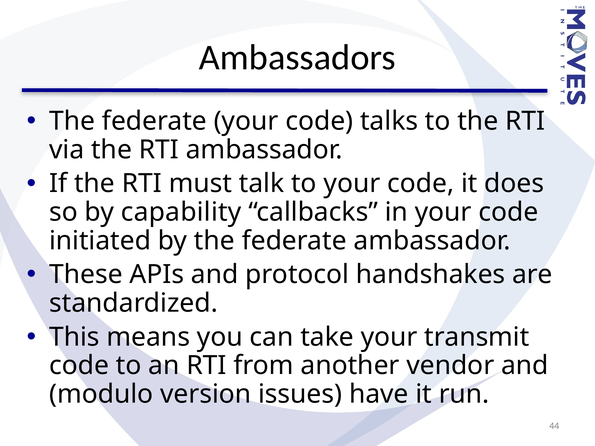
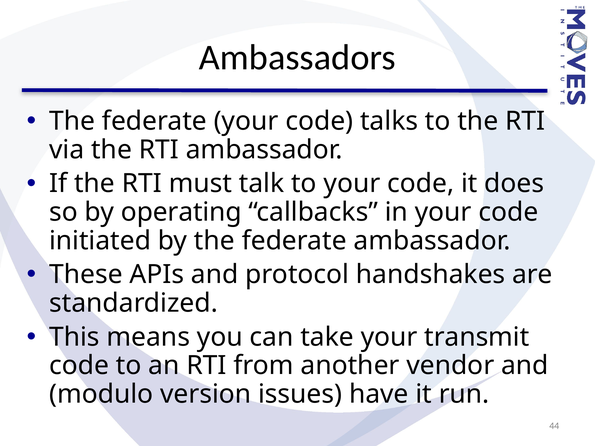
capability: capability -> operating (181, 212)
